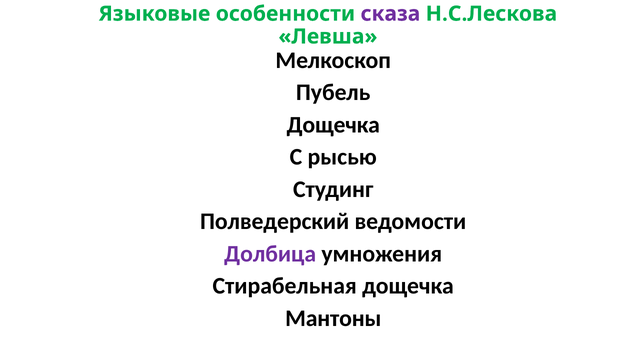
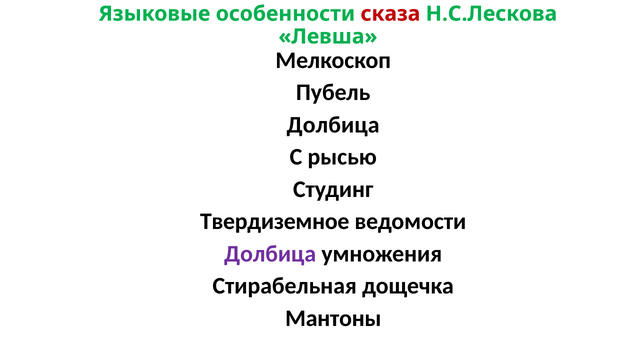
сказа colour: purple -> red (390, 14)
Дощечка: Дощечка -> Долбица (333, 125)
Полведерский: Полведерский -> Твердиземное (275, 222)
